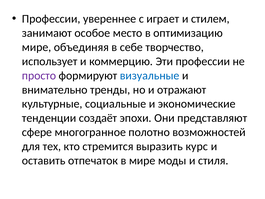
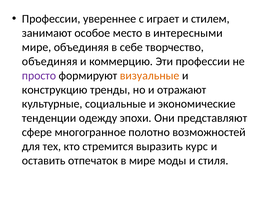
оптимизацию: оптимизацию -> интересными (188, 33)
использует: использует -> объединяя (50, 61)
визуальные colour: blue -> orange (150, 75)
внимательно: внимательно -> конструкцию (55, 90)
создаёт: создаёт -> одежду (98, 118)
